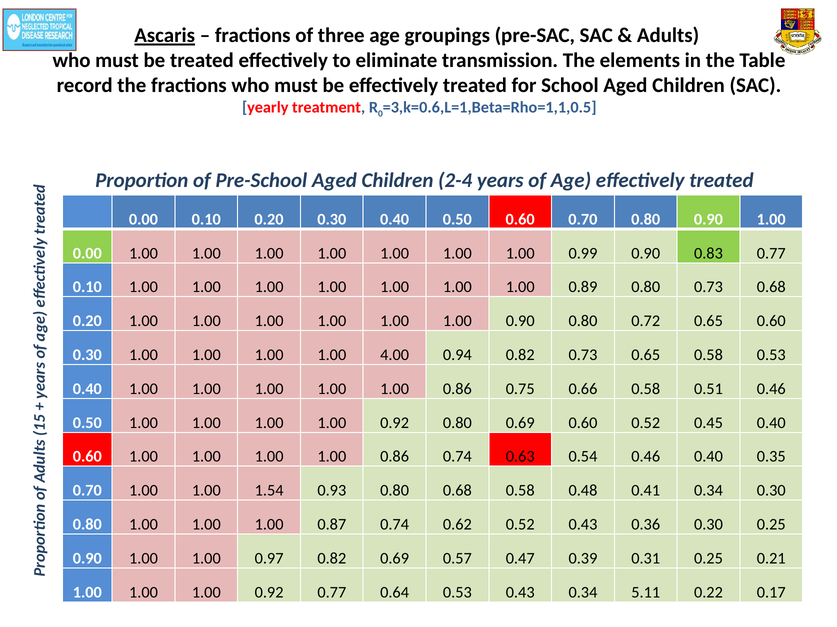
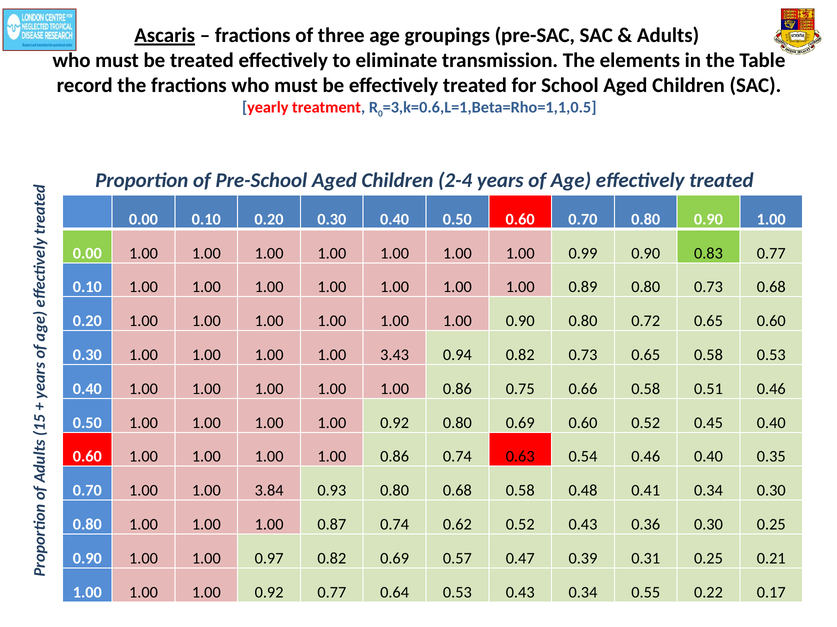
4.00: 4.00 -> 3.43 (395, 355)
1.54: 1.54 -> 3.84 (269, 491)
5.11: 5.11 -> 0.55 (646, 593)
